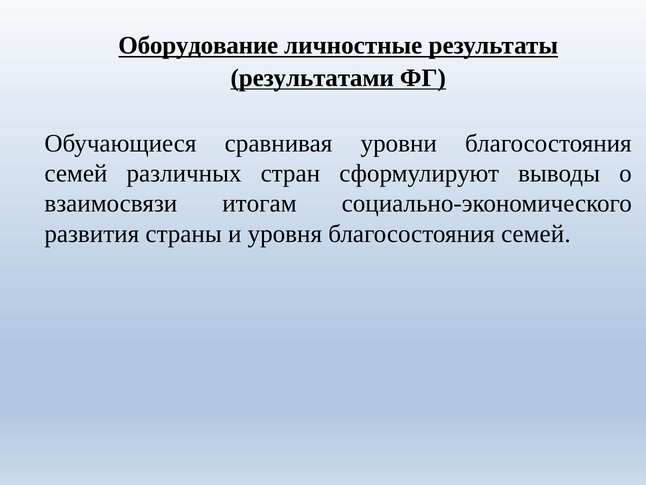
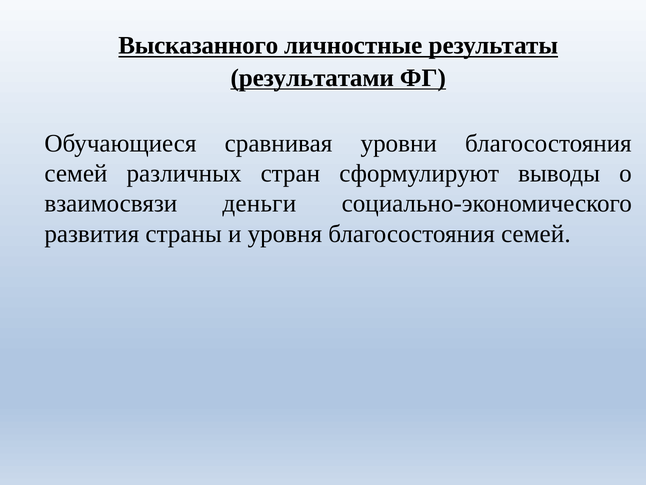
Оборудование: Оборудование -> Высказанного (198, 46)
итогам: итогам -> деньги (259, 203)
